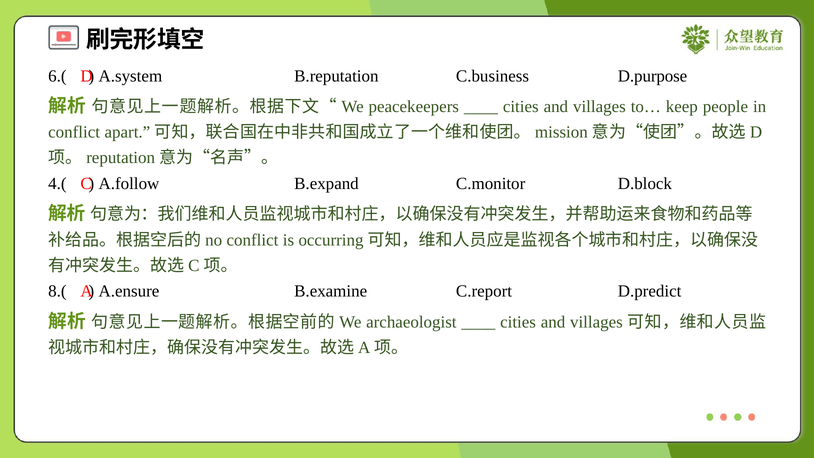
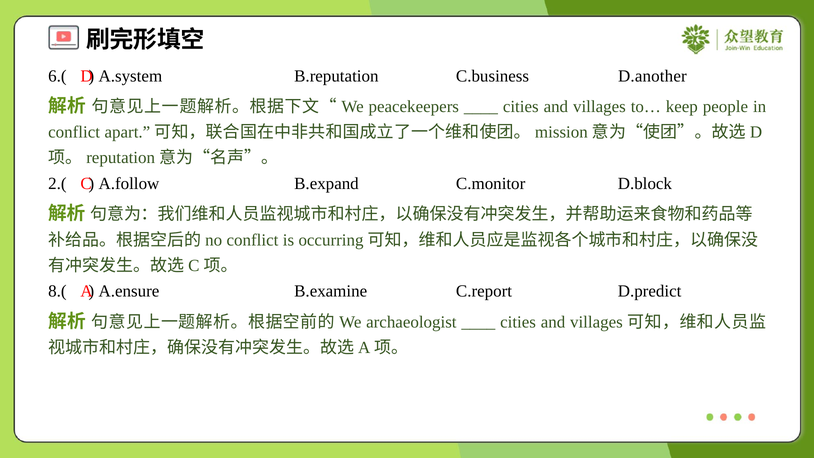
D.purpose: D.purpose -> D.another (652, 76)
4.(: 4.( -> 2.( (57, 184)
